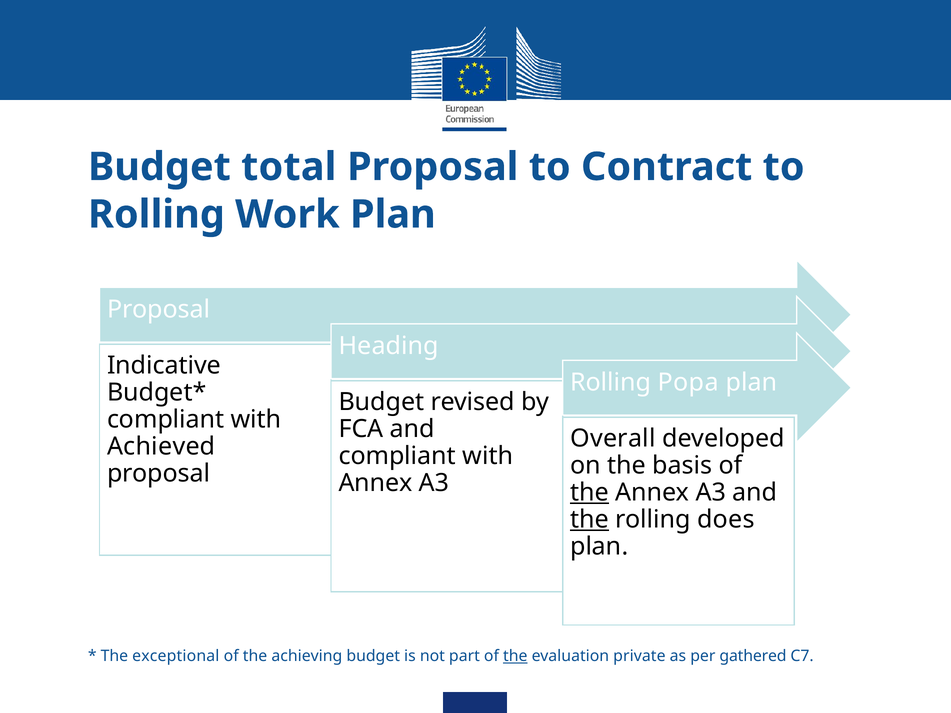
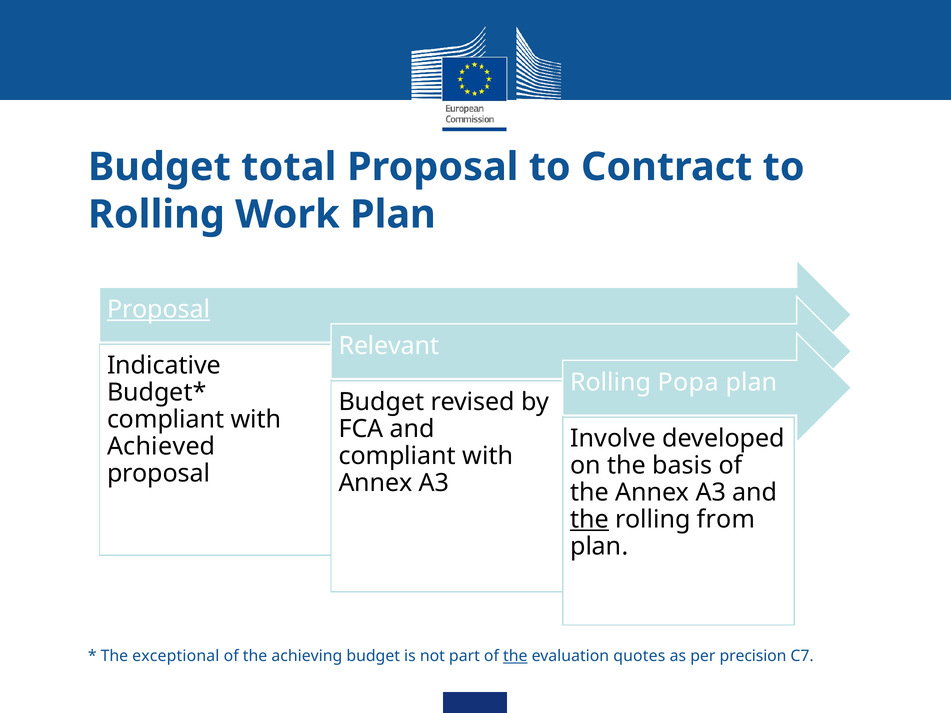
Proposal underline: none -> present (159, 310)
Heading: Heading -> Relevant (389, 346)
Overall: Overall -> Involve (613, 438)
the underline: present -> none (590, 493)
does: does -> from (726, 520)
private: private -> quotes (639, 656)
gathered: gathered -> precision (753, 656)
